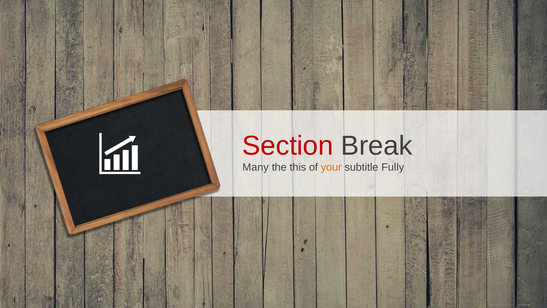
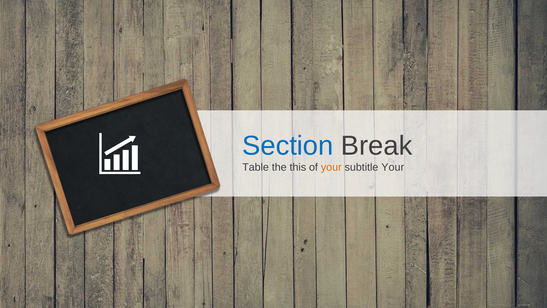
Section colour: red -> blue (288, 146)
Many: Many -> Table (256, 167)
subtitle Fully: Fully -> Your (393, 167)
